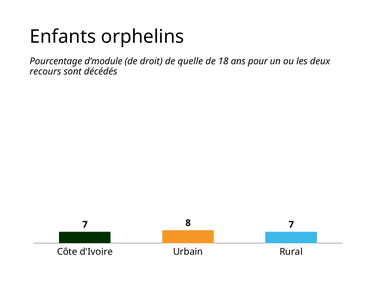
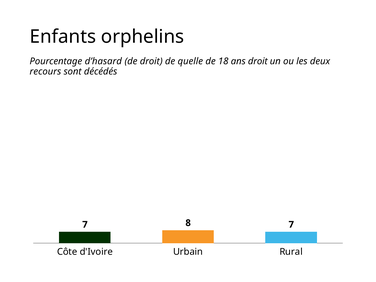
d’module: d’module -> d’hasard (103, 61)
ans pour: pour -> droit (258, 61)
